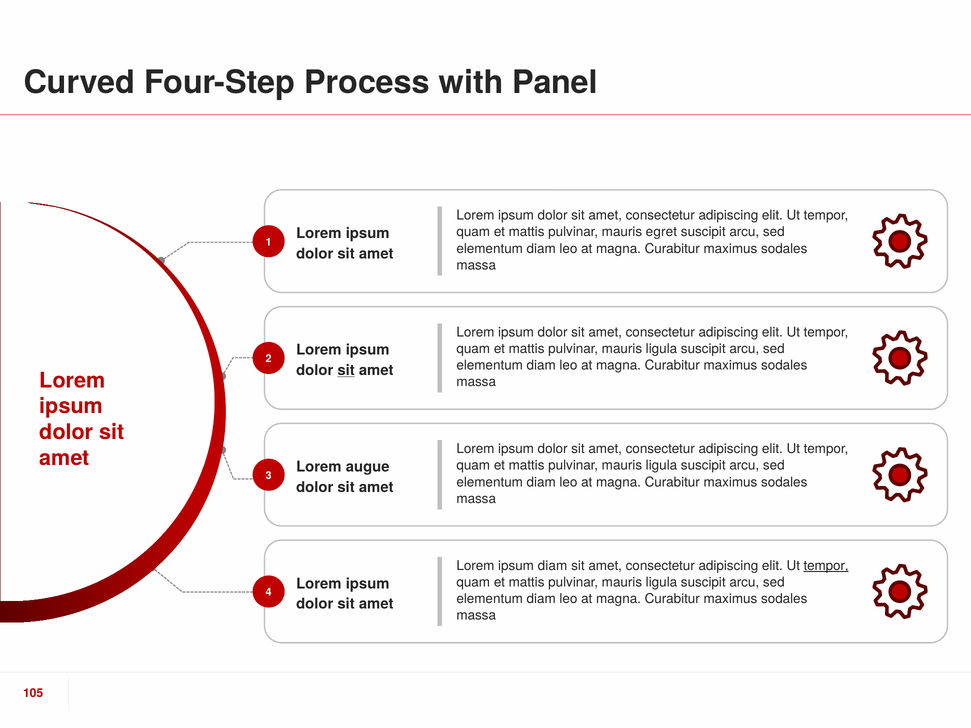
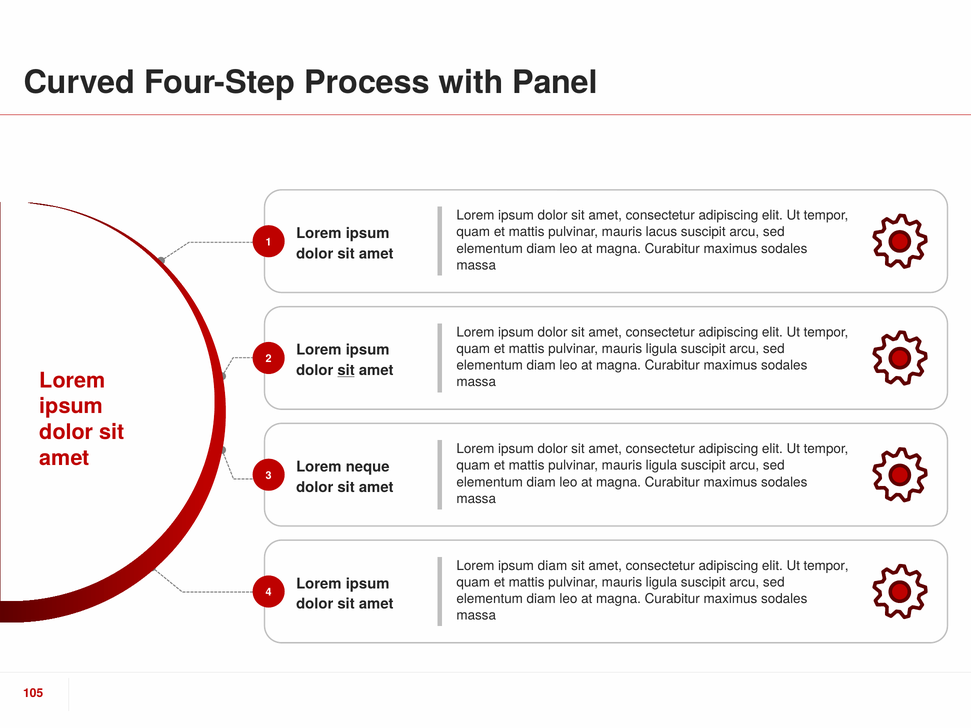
egret: egret -> lacus (661, 232)
augue: augue -> neque (368, 467)
tempor underline: present -> none (826, 566)
